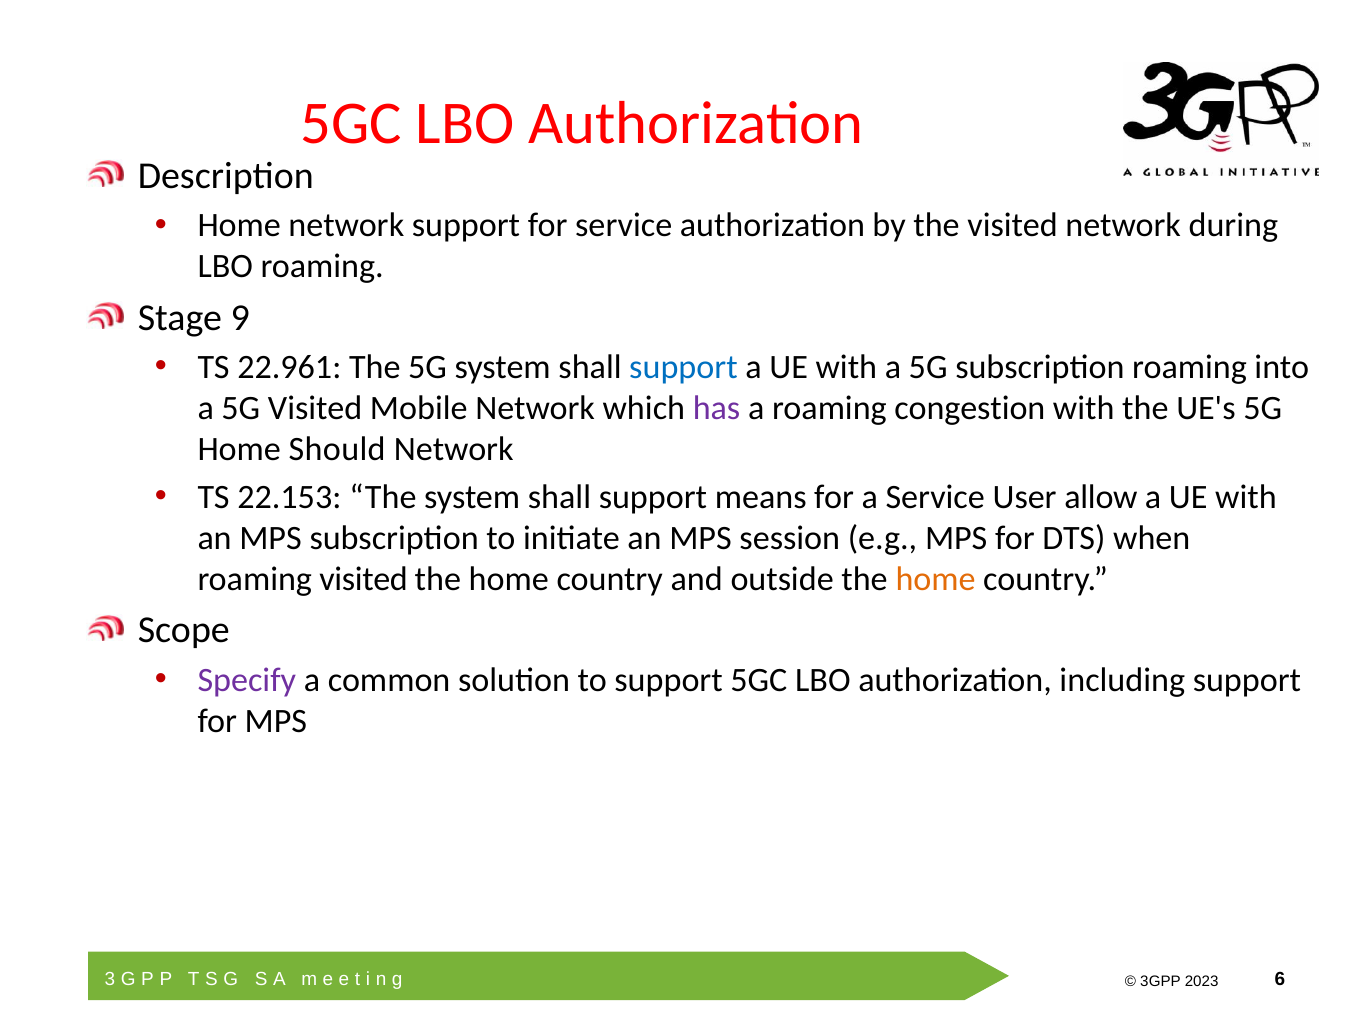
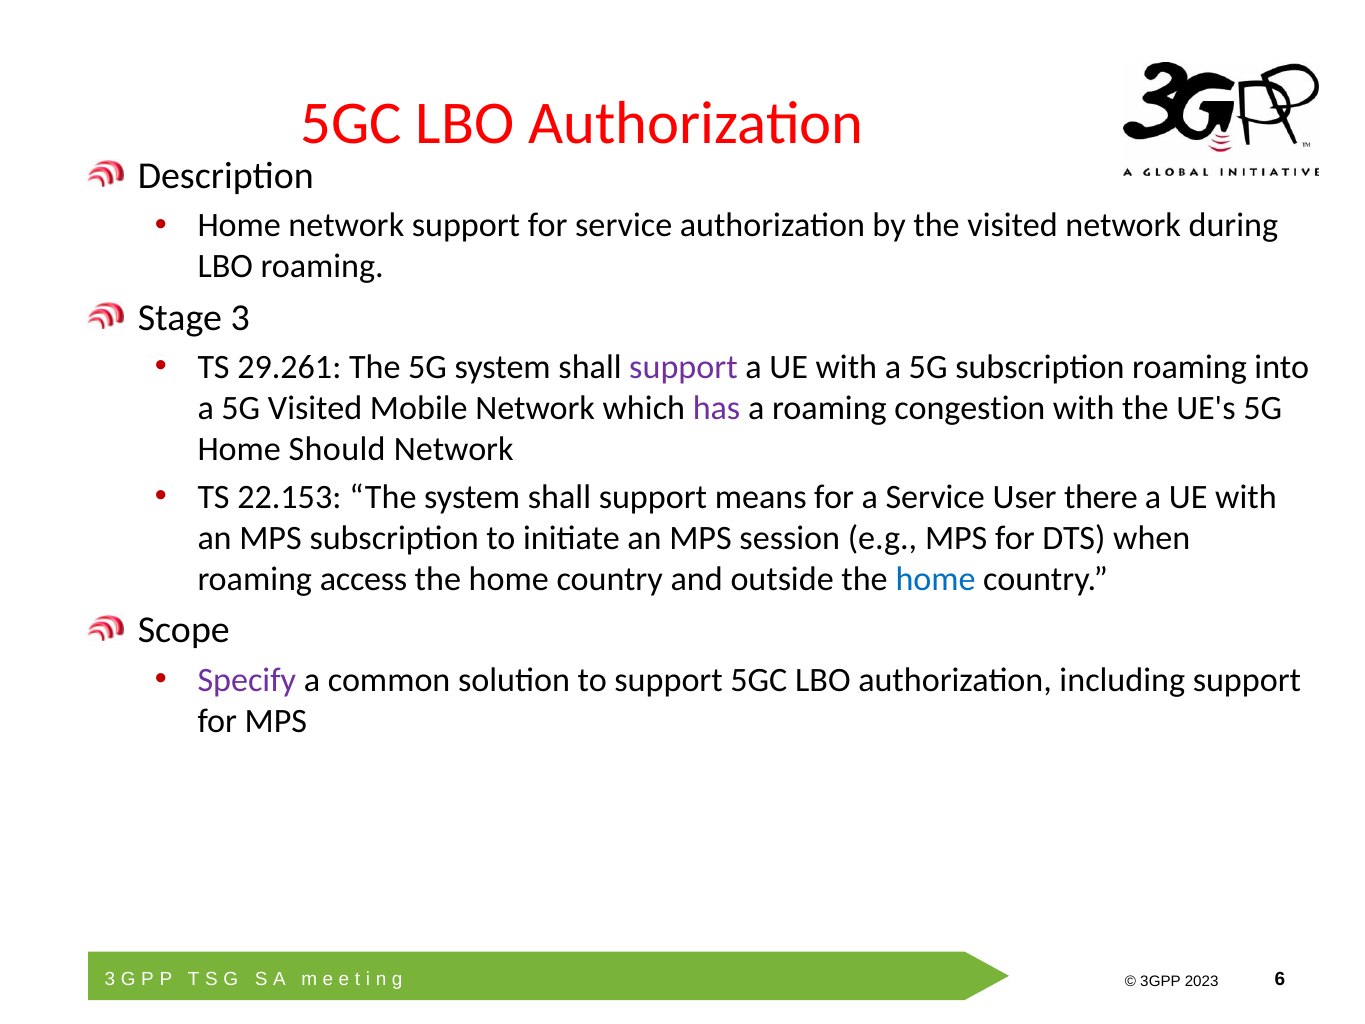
Stage 9: 9 -> 3 (240, 318)
22.961: 22.961 -> 29.261 (289, 367)
support colour: blue -> purple (683, 367)
allow: allow -> there (1101, 497)
roaming visited: visited -> access (364, 579)
home colour: orange -> blue (936, 579)
